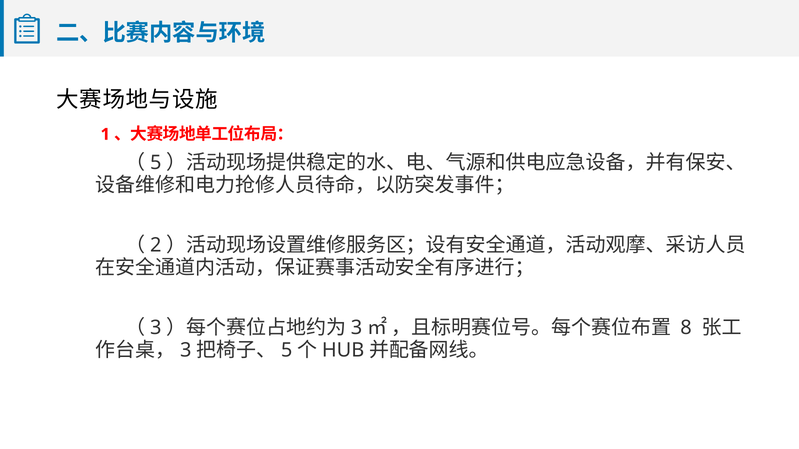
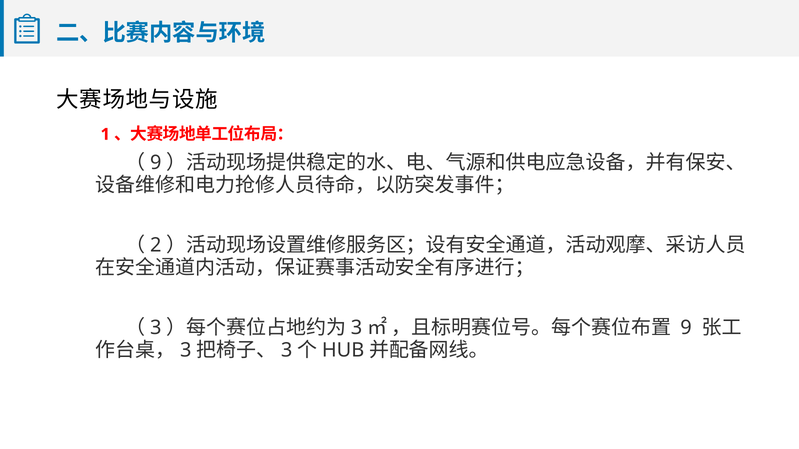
5: 5 -> 9 (156, 163)
8: 8 -> 9 (686, 328)
5: 5 -> 3 (287, 350)
